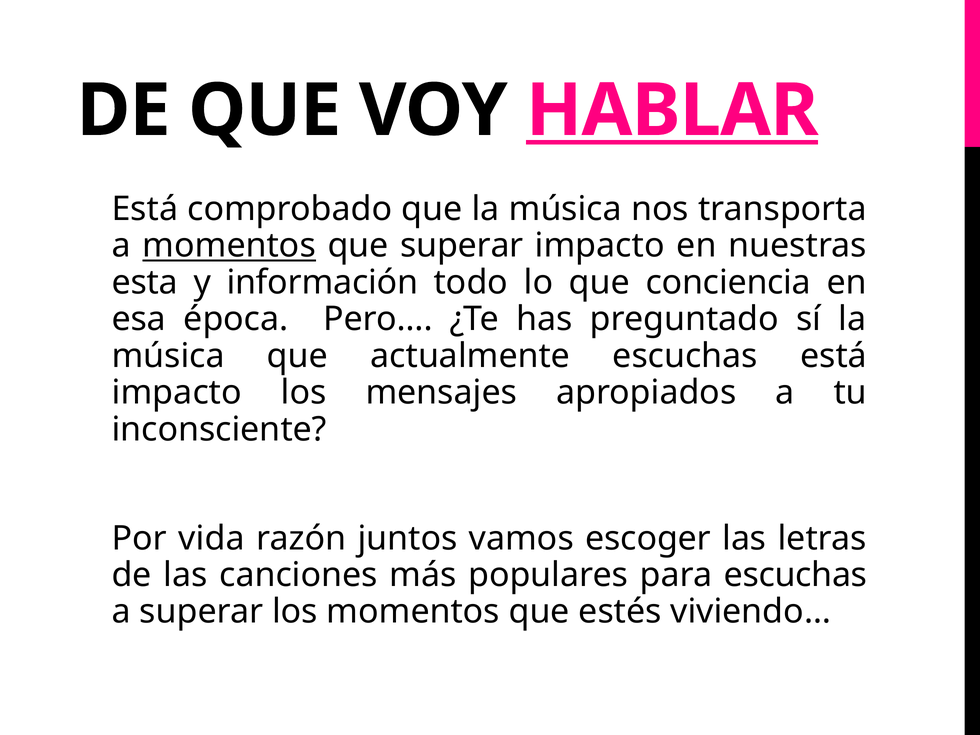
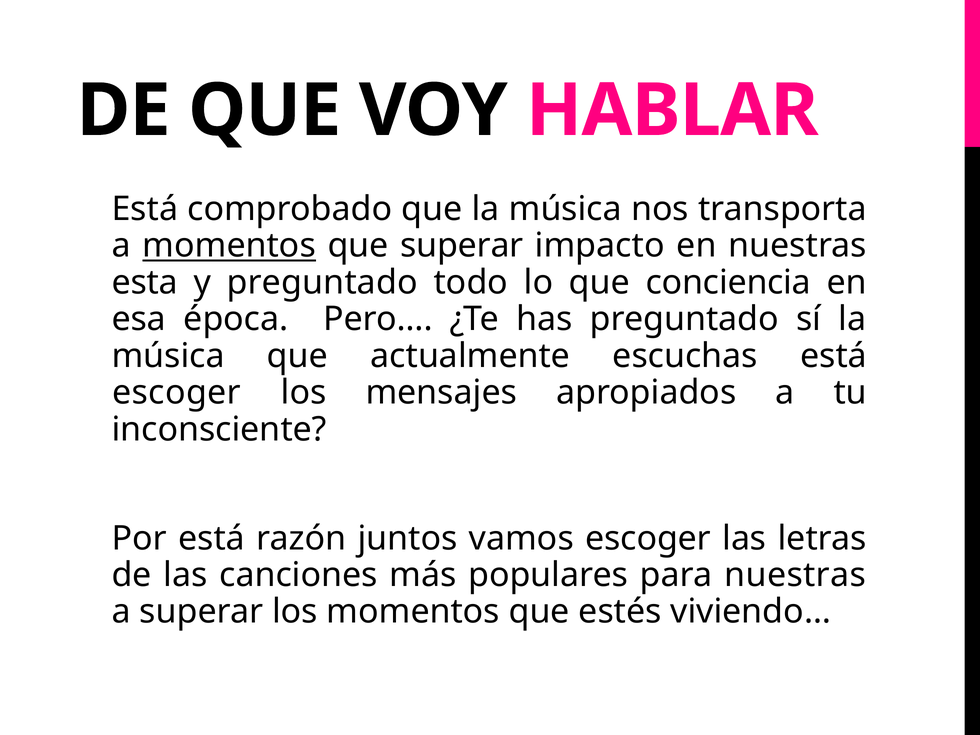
HABLAR underline: present -> none (672, 111)
y información: información -> preguntado (322, 283)
impacto: impacto -> escoger (177, 393)
Por vida: vida -> está (212, 538)
para escuchas: escuchas -> nuestras (795, 575)
